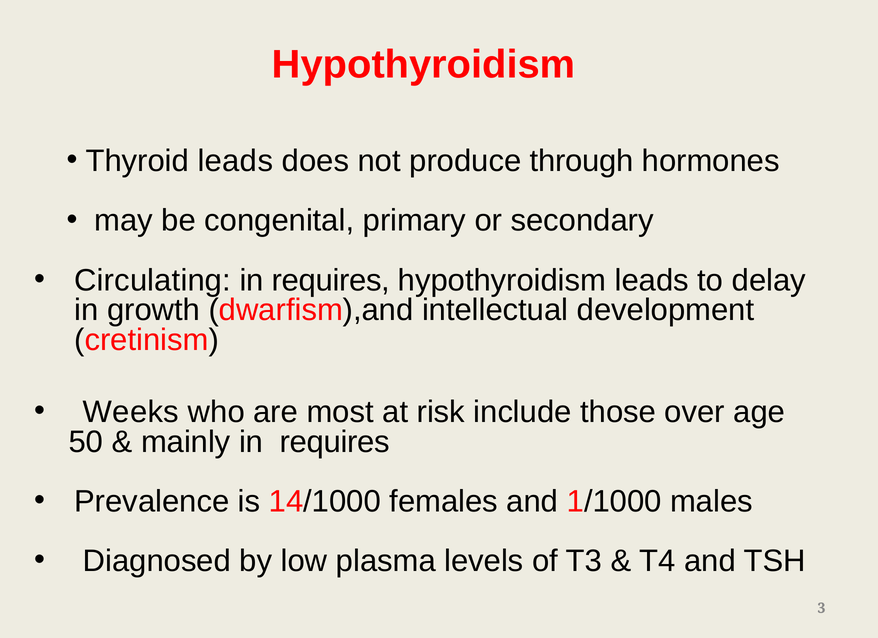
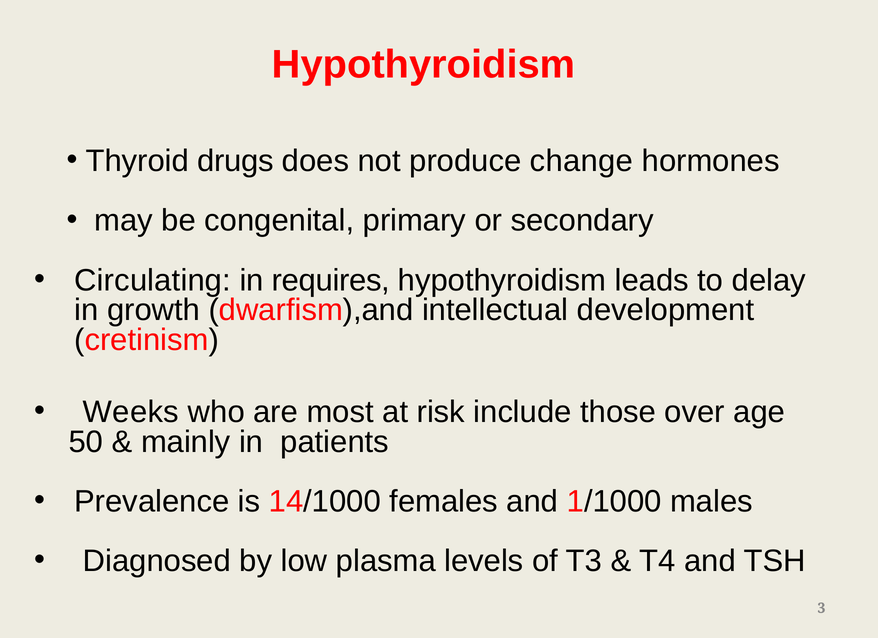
Thyroid leads: leads -> drugs (236, 161)
through: through -> change (581, 161)
mainly in requires: requires -> patients (335, 442)
